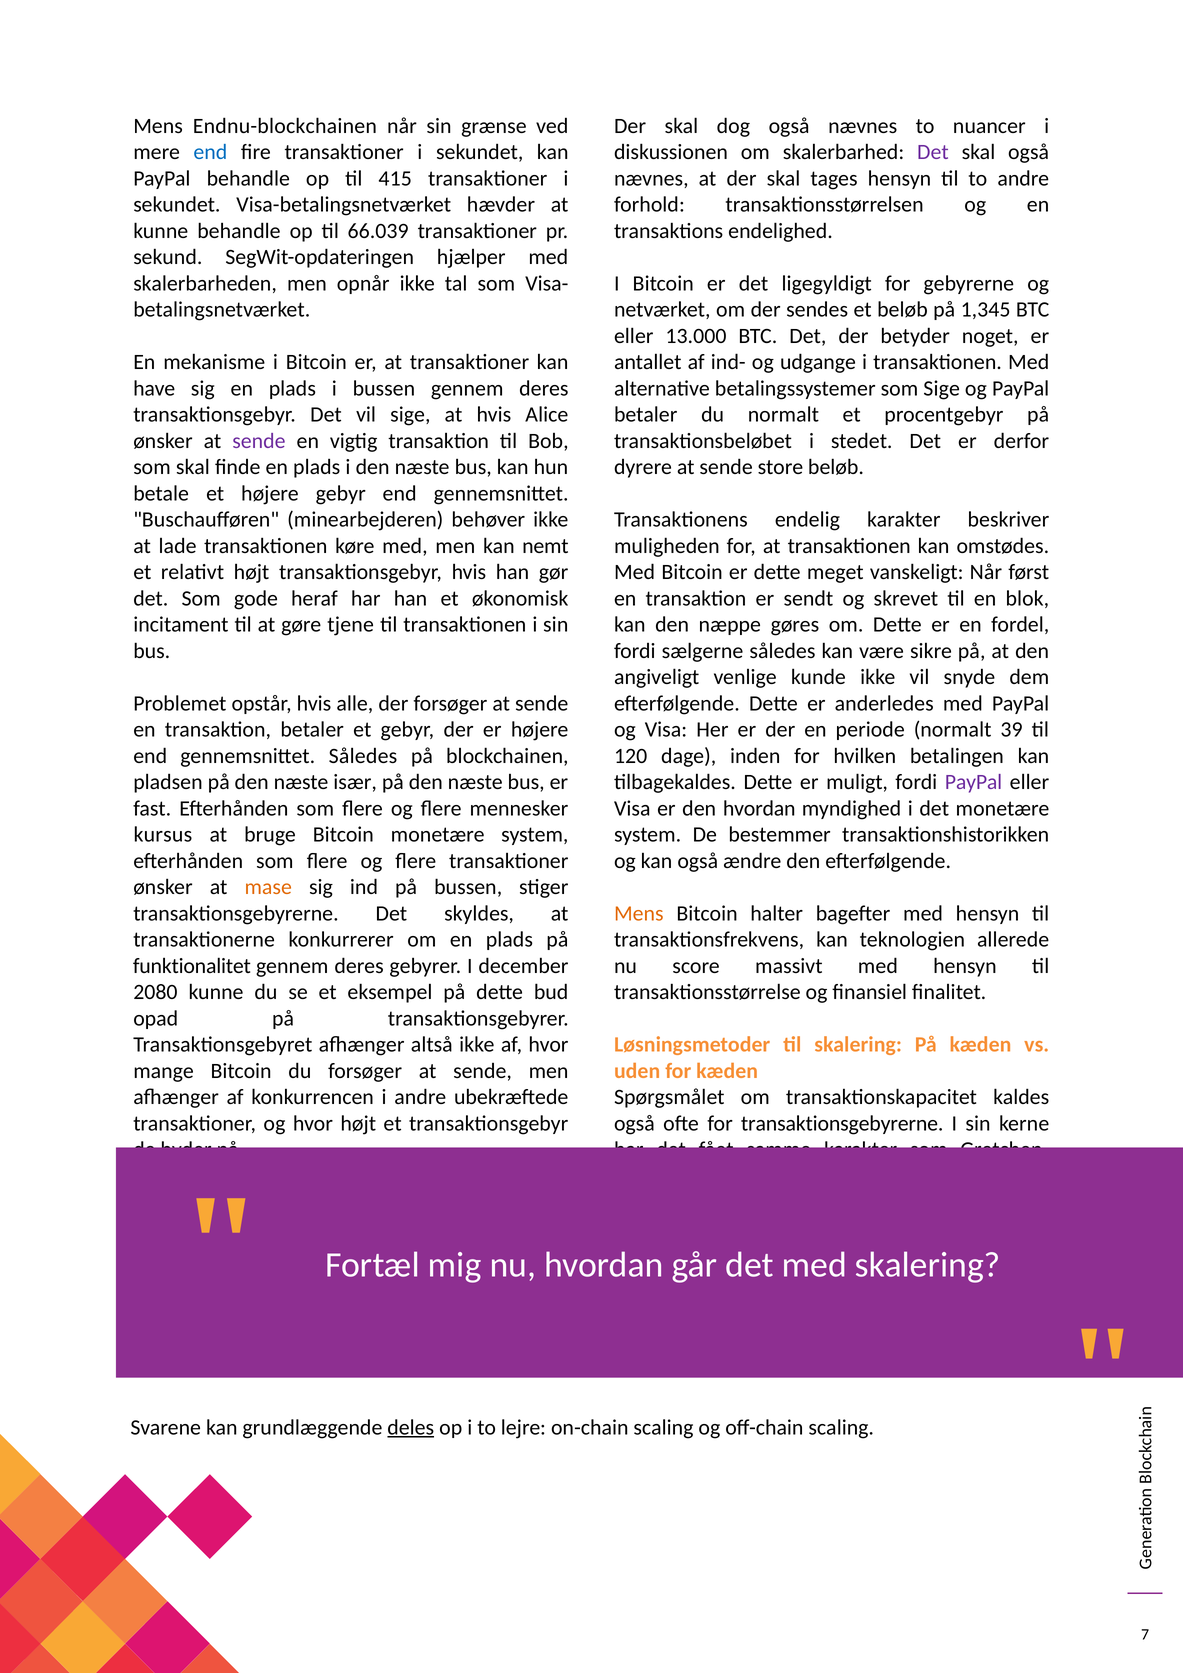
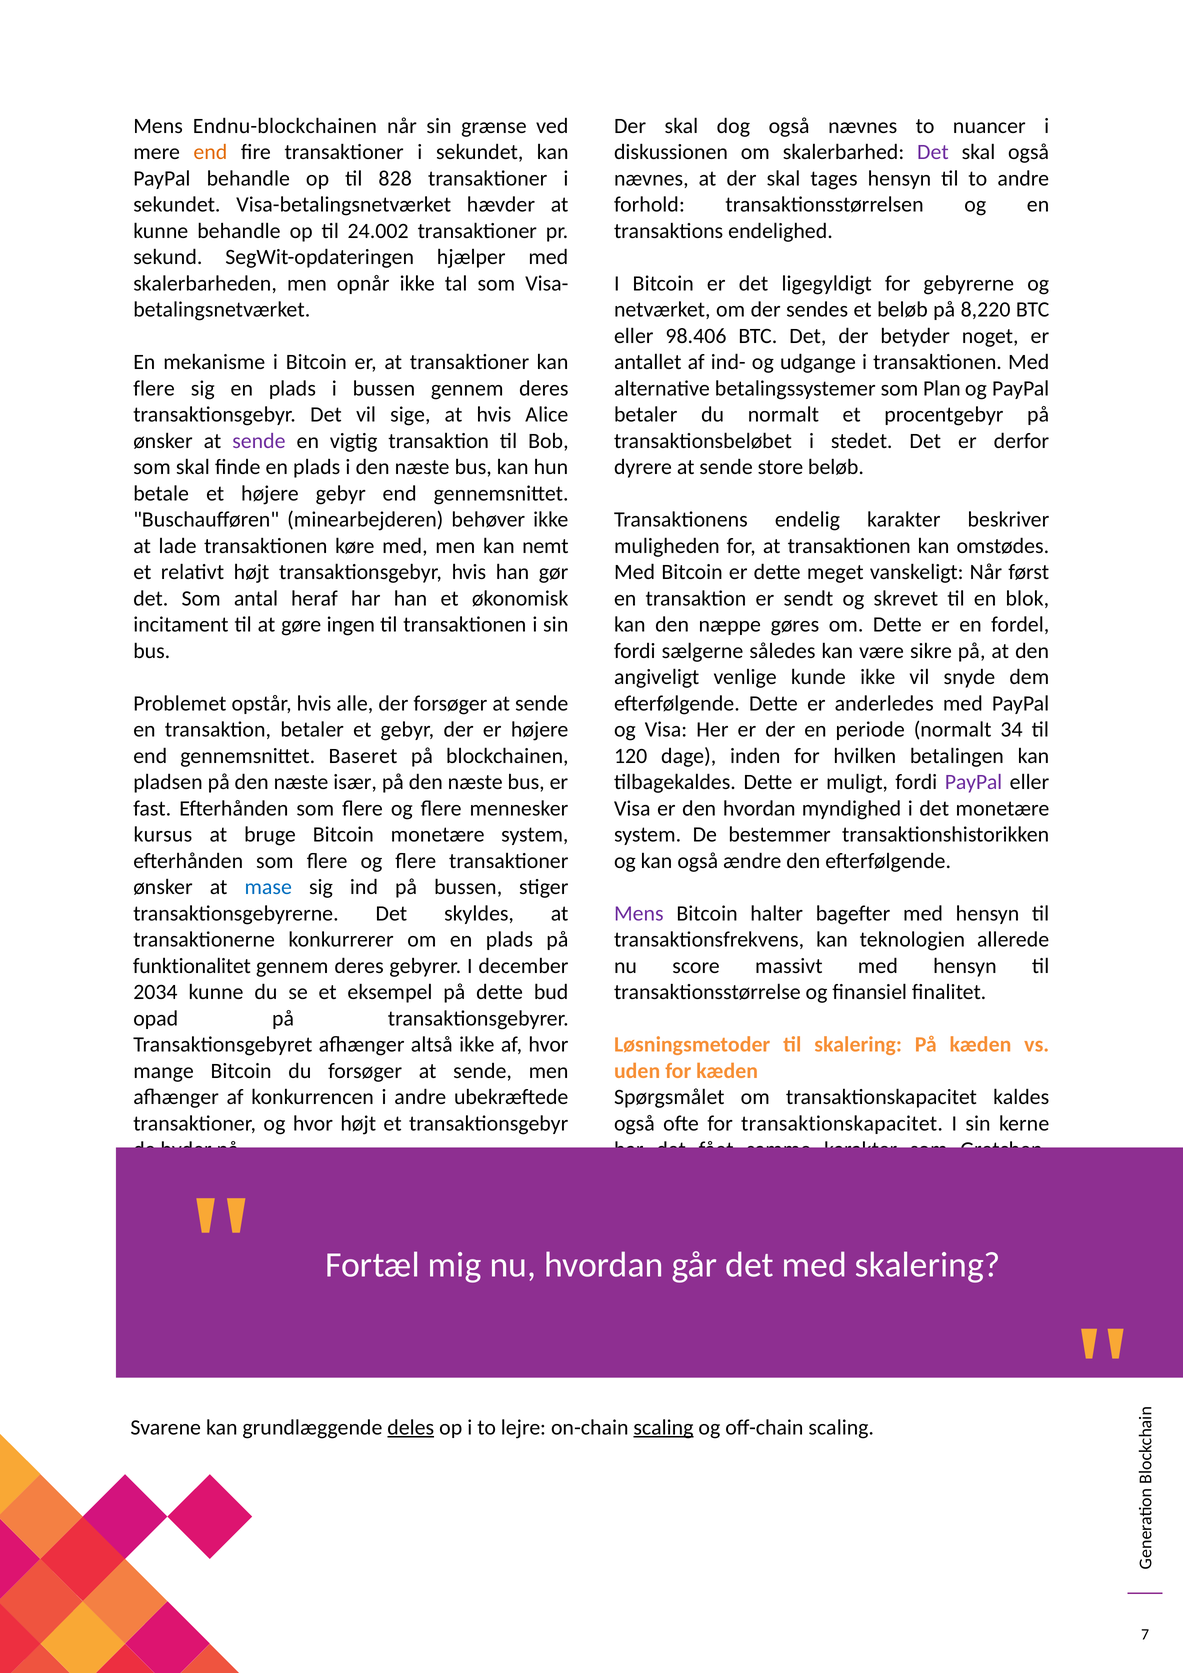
end colour: blue -> orange (210, 152)
415: 415 -> 828 (395, 178)
66.039: 66.039 -> 24.002 (378, 231)
1,345: 1,345 -> 8,220 (986, 310)
13.000: 13.000 -> 98.406 (696, 336)
have: have -> flere (154, 388)
som Sige: Sige -> Plan (942, 388)
gode: gode -> antal (256, 598)
tjene: tjene -> ingen (351, 625)
39: 39 -> 34 (1012, 730)
gennemsnittet Således: Således -> Baseret (363, 756)
mase colour: orange -> blue (268, 887)
Mens colour: orange -> purple (639, 913)
2080: 2080 -> 2034 (155, 992)
for transaktionsgebyrerne: transaktionsgebyrerne -> transaktionskapacitet (842, 1123)
scaling underline: none -> present (663, 1427)
